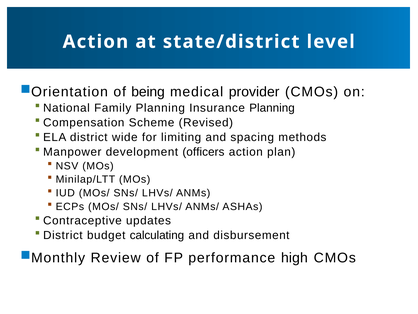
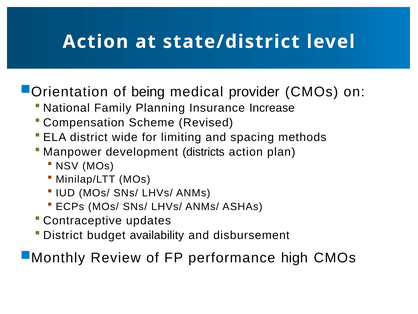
Insurance Planning: Planning -> Increase (272, 108)
officers: officers -> districts (204, 152)
calculating: calculating -> availability (157, 235)
